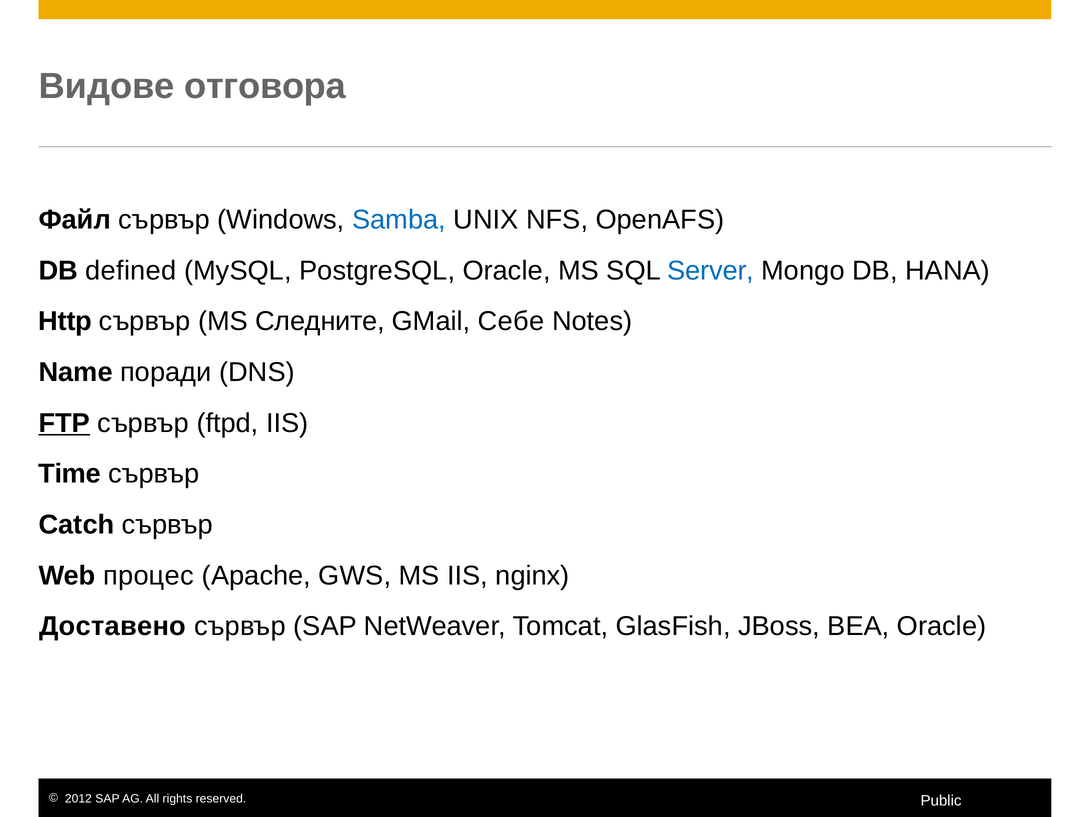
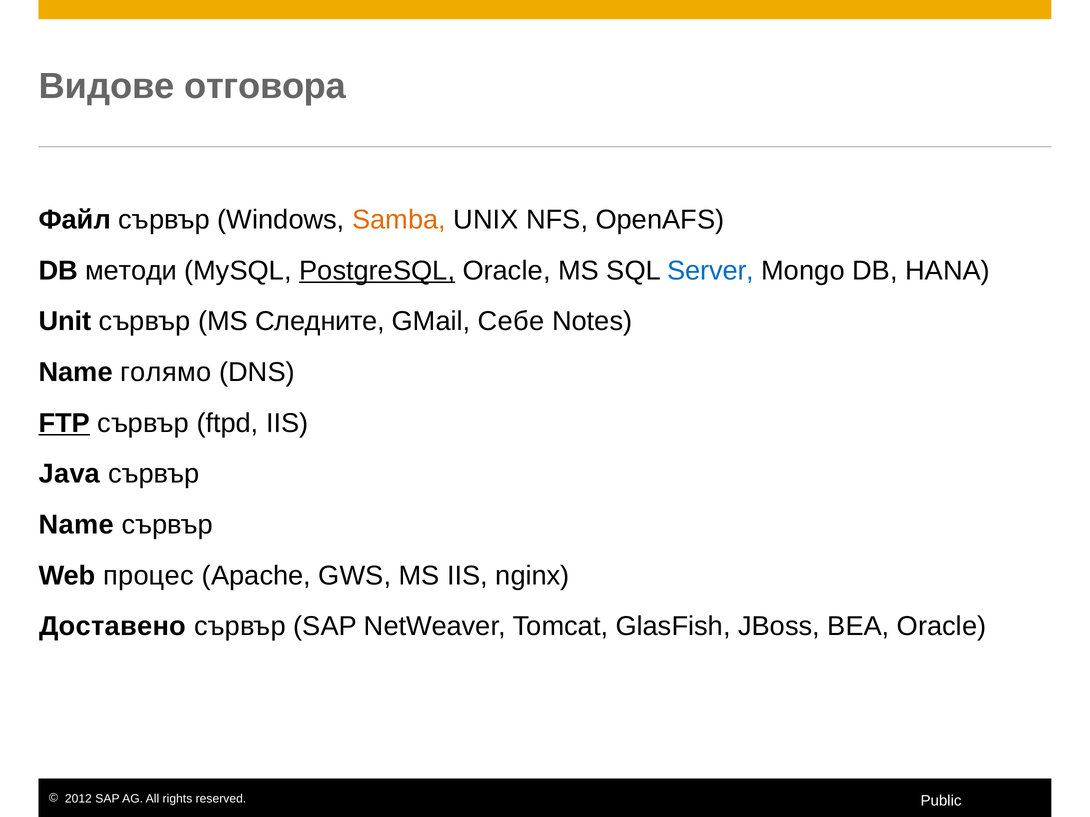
Samba colour: blue -> orange (399, 220)
defined: defined -> методи (131, 271)
PostgreSQL underline: none -> present (377, 271)
Http: Http -> Unit (65, 322)
поради: поради -> голямо (166, 373)
Time: Time -> Java (69, 474)
Catch: Catch -> Name (76, 525)
